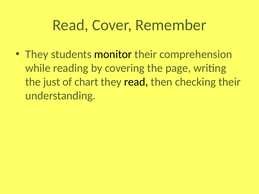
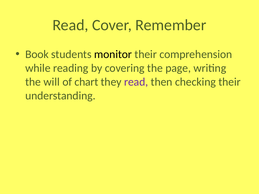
They: They -> Book (37, 54)
just: just -> will (52, 82)
read colour: black -> purple (136, 82)
